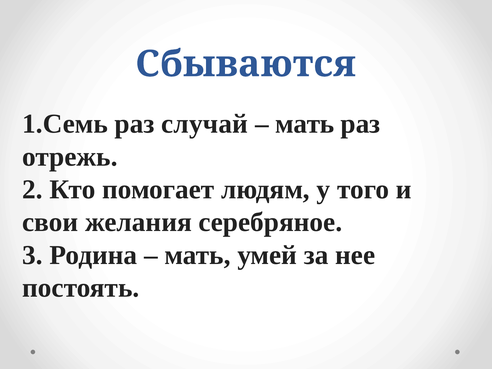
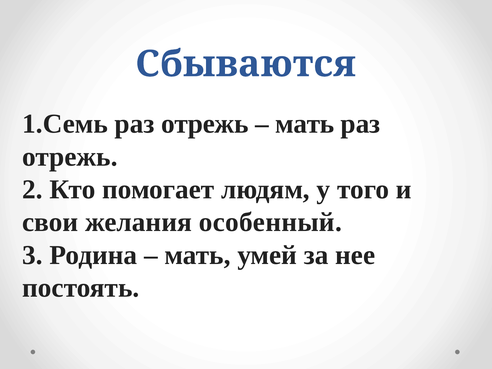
1.Семь раз случай: случай -> отрежь (205, 124)
серебряное: серебряное -> особенный (270, 222)
